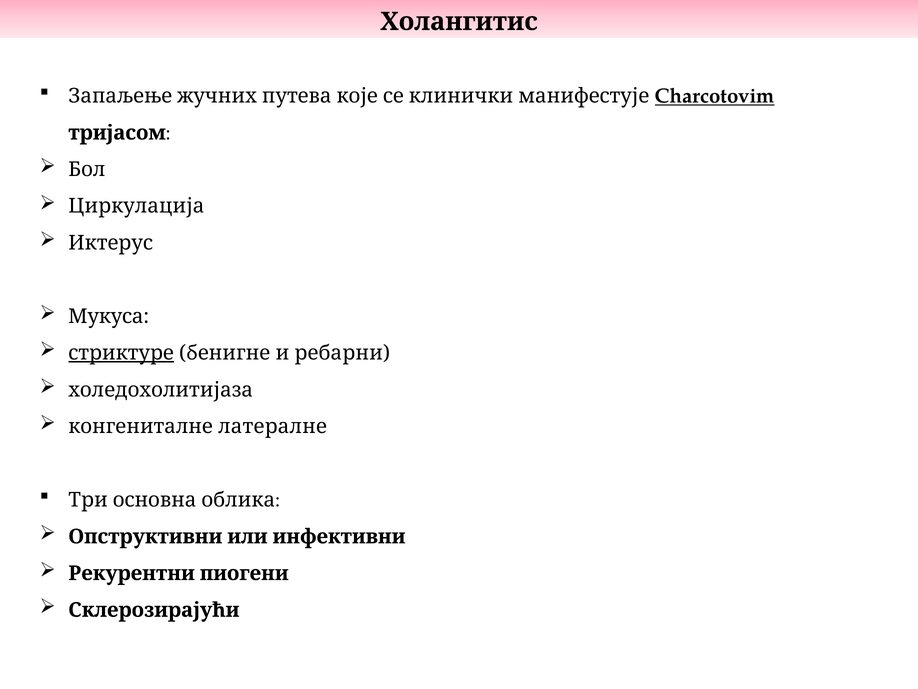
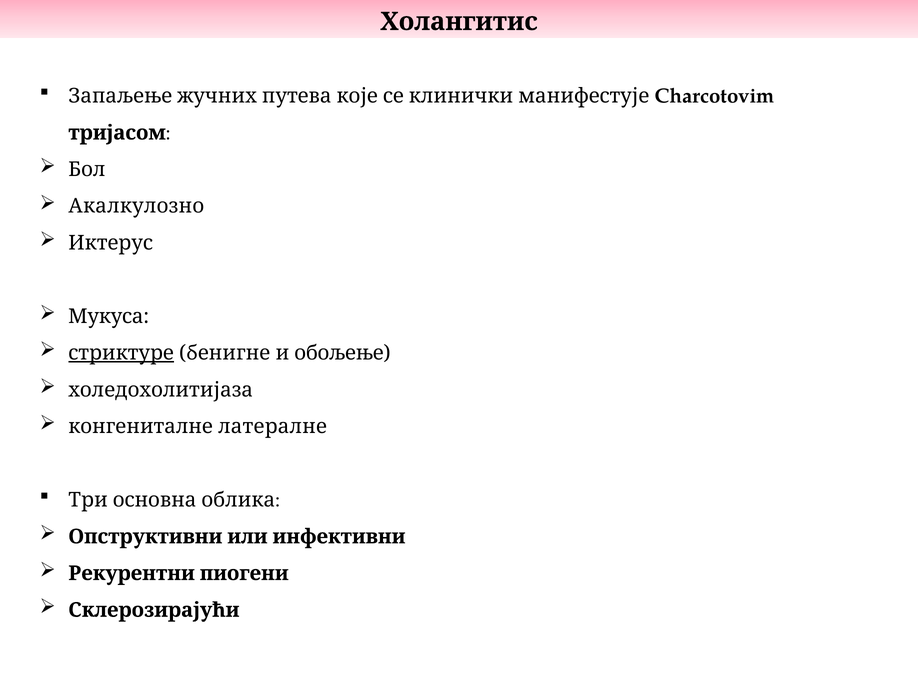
Charcotovim underline: present -> none (715, 96)
Циркулација: Циркулација -> Акалкулозно (136, 206)
ребарни: ребарни -> обољење (342, 353)
